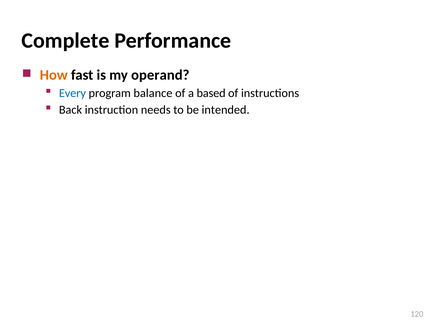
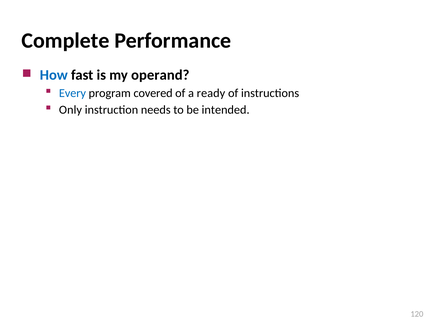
How colour: orange -> blue (54, 75)
balance: balance -> covered (153, 93)
based: based -> ready (211, 93)
Back: Back -> Only (70, 110)
